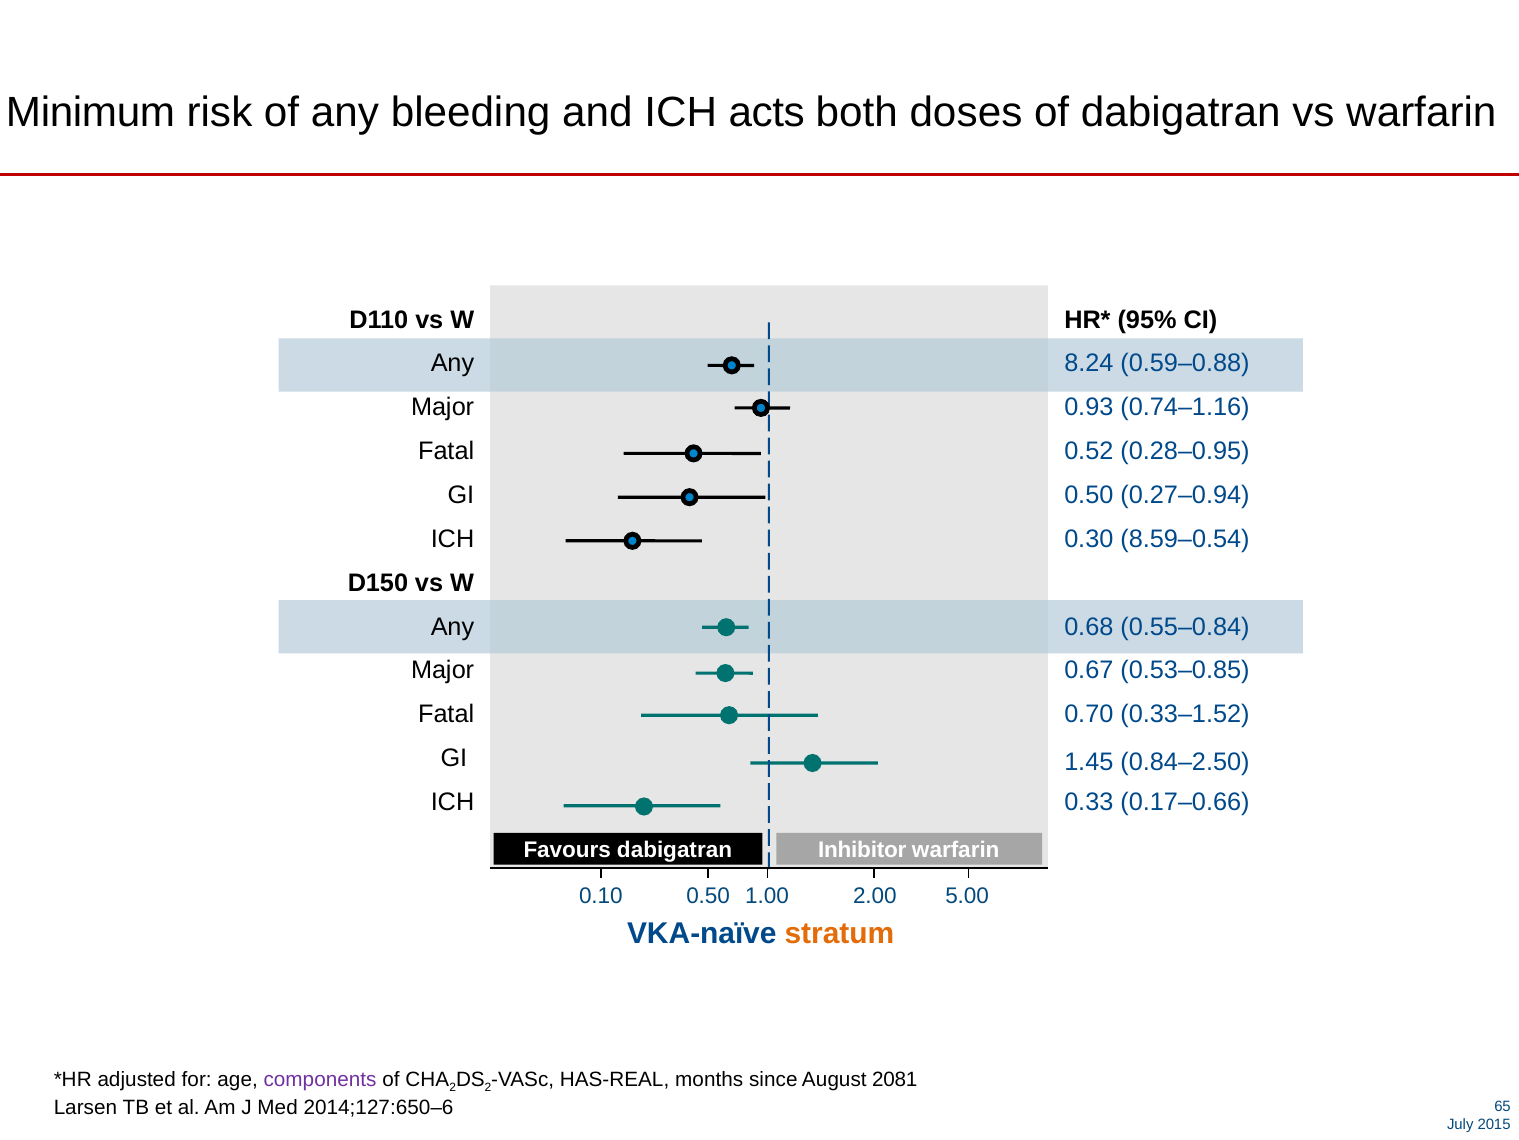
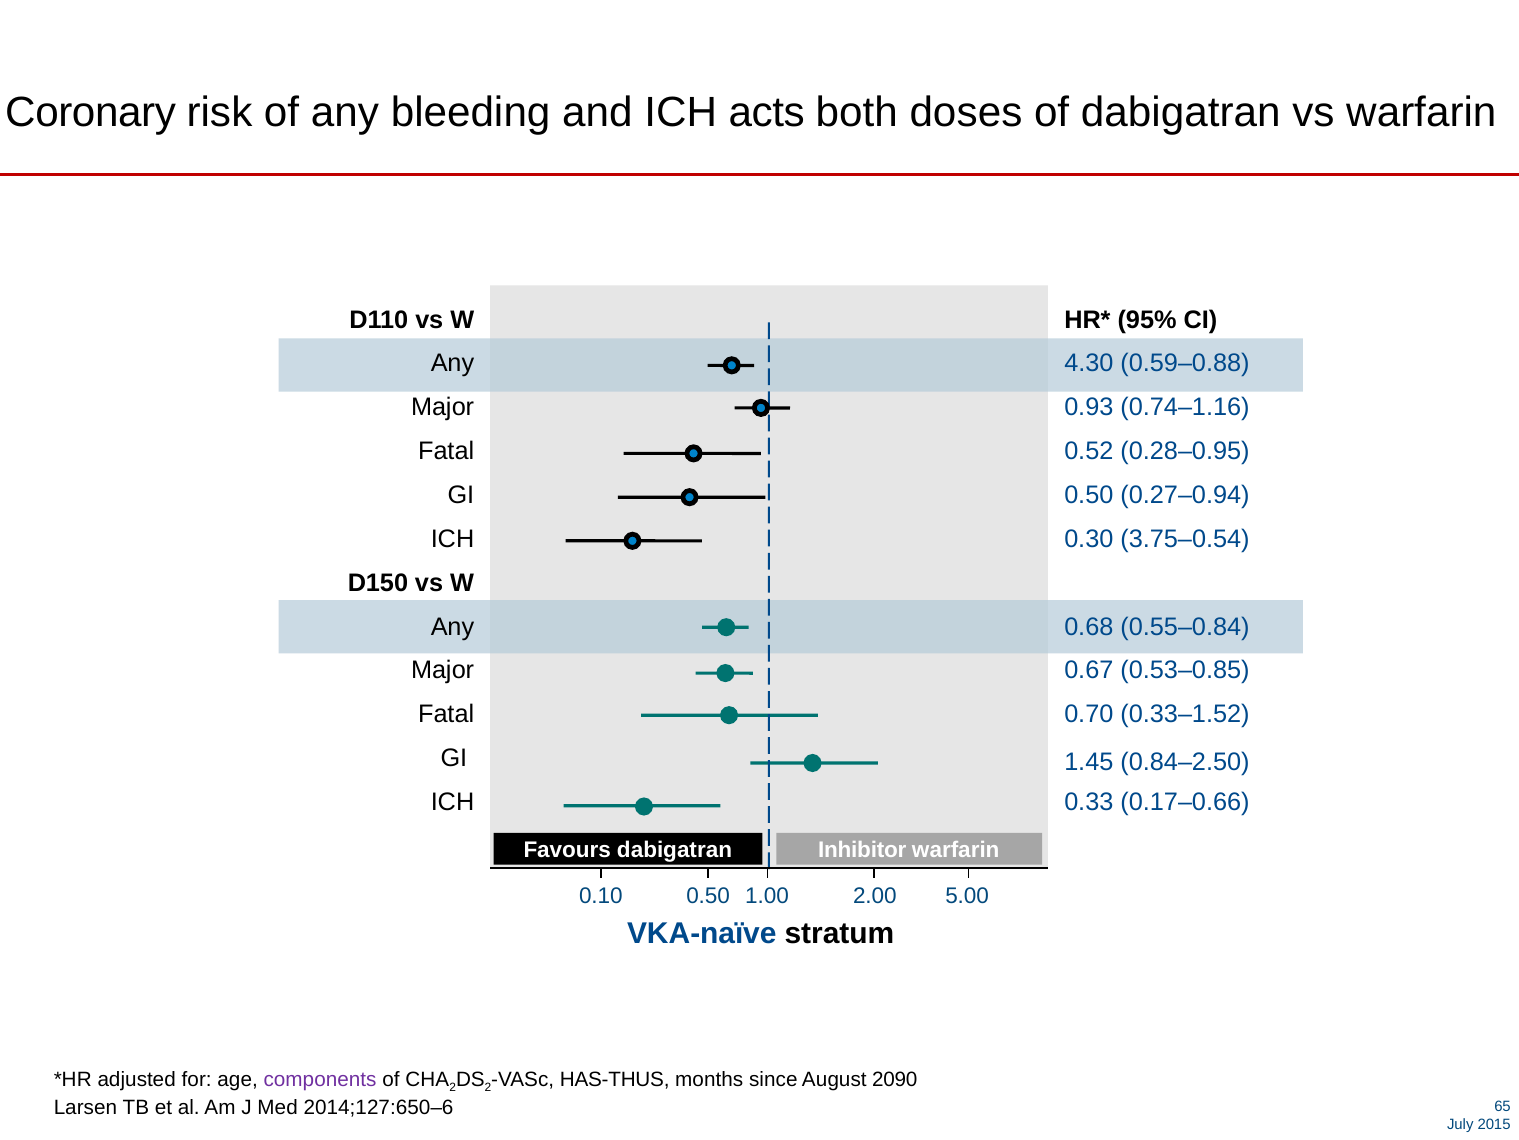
Minimum: Minimum -> Coronary (91, 112)
8.24: 8.24 -> 4.30 (1089, 363)
8.59–0.54: 8.59–0.54 -> 3.75–0.54 (1185, 539)
stratum colour: orange -> black (839, 933)
HAS-REAL: HAS-REAL -> HAS-THUS (615, 1079)
2081: 2081 -> 2090 (895, 1079)
